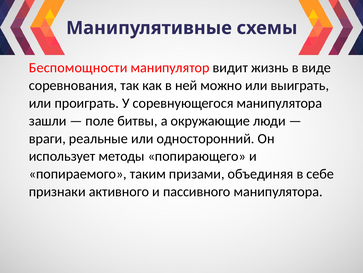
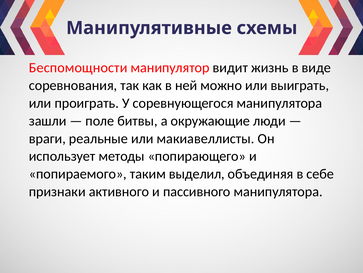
односторонний: односторонний -> макиавеллисты (206, 138)
призами: призами -> выделил (197, 174)
